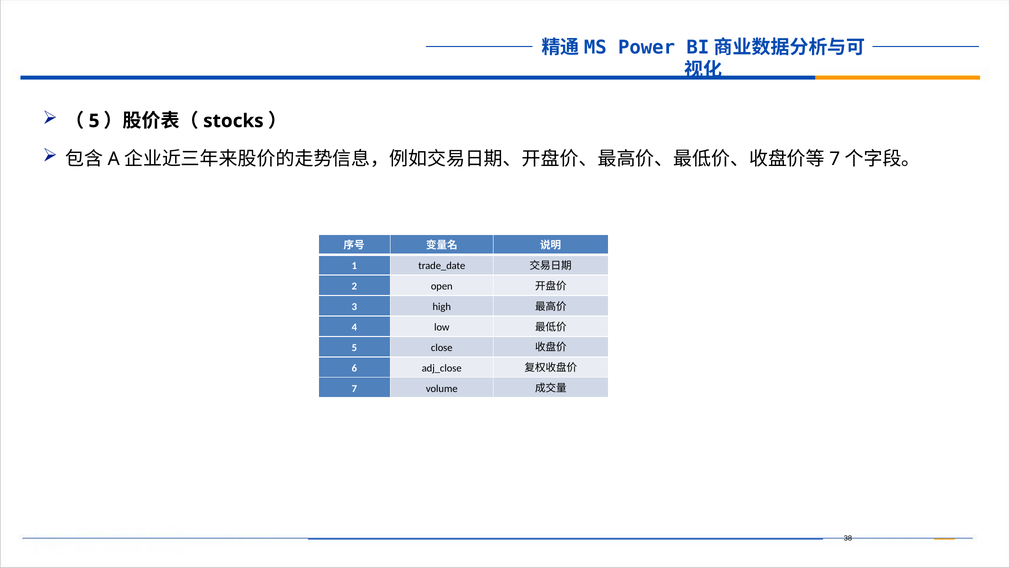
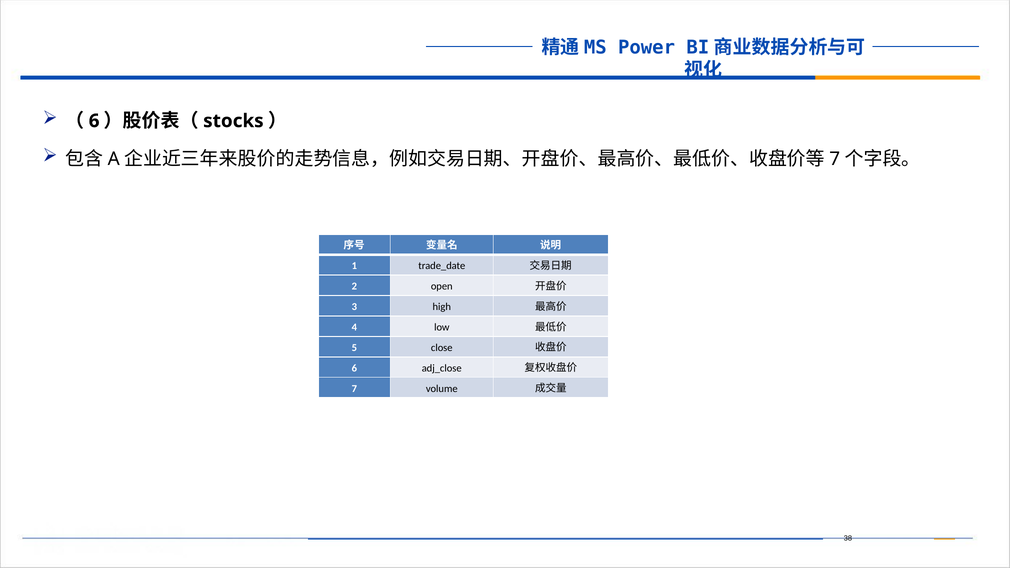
5: 5 -> 6 (94, 121)
